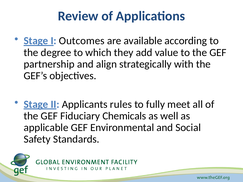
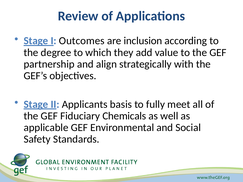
available: available -> inclusion (143, 41)
rules: rules -> basis (121, 104)
